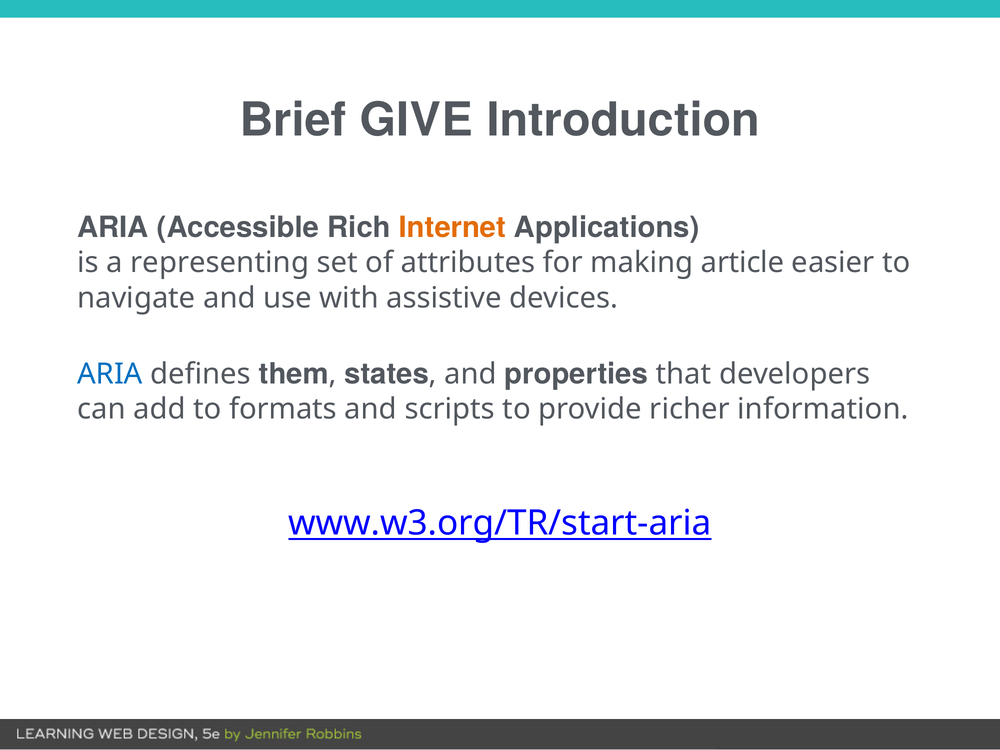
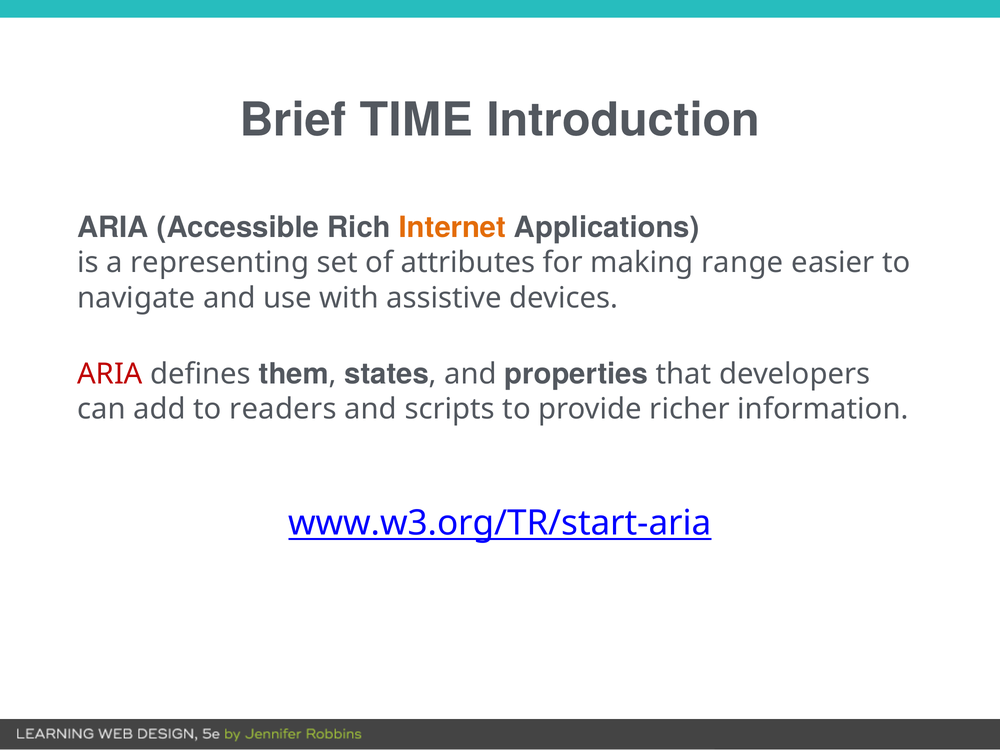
GIVE: GIVE -> TIME (416, 120)
article: article -> range (742, 263)
ARIA colour: blue -> red (110, 374)
formats: formats -> readers (283, 409)
